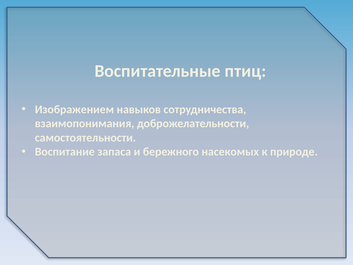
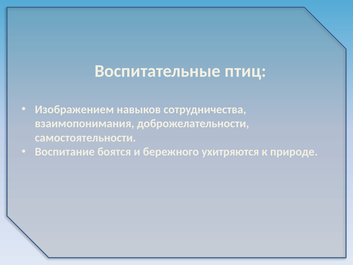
запаса: запаса -> боятся (114, 152)
насекомых: насекомых -> ухитряются (230, 152)
